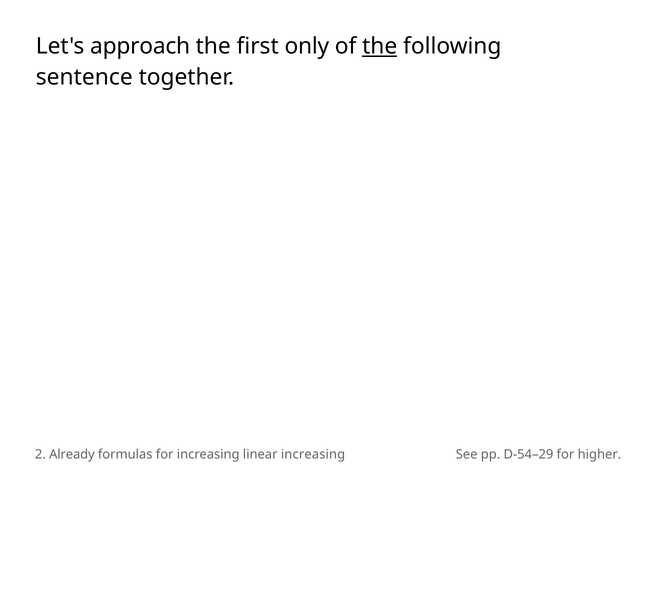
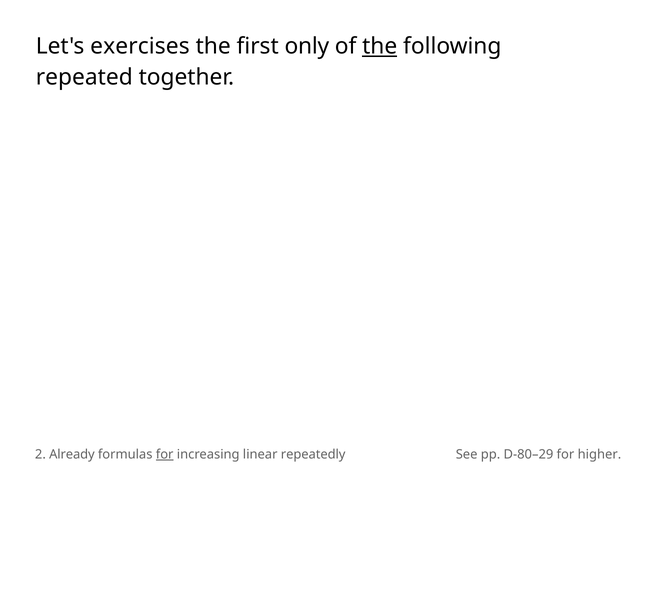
approach: approach -> exercises (140, 46)
sentence: sentence -> repeated (84, 77)
for underline: none -> present (165, 454)
linear increasing: increasing -> repeatedly (313, 454)
D-54–29: D-54–29 -> D-80–29 (528, 454)
